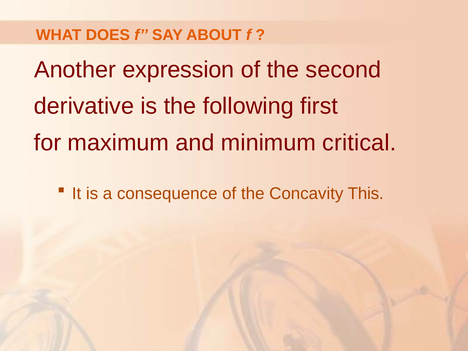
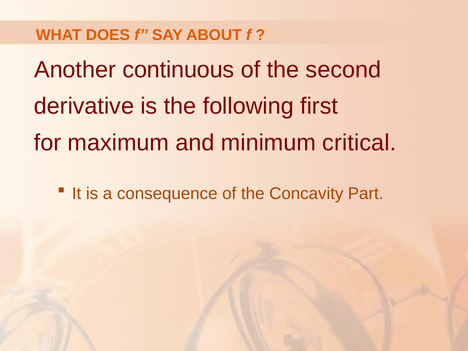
expression: expression -> continuous (178, 70)
This: This -> Part (366, 193)
